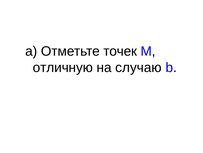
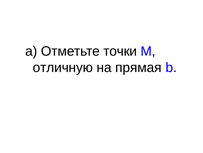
точек: точек -> точки (120, 51)
случаю: случаю -> прямая (138, 67)
